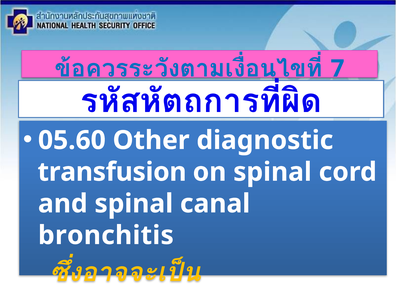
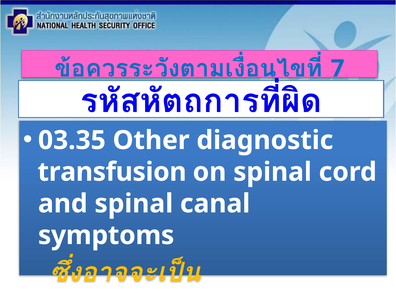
05.60: 05.60 -> 03.35 (72, 140)
bronchitis: bronchitis -> symptoms (106, 235)
